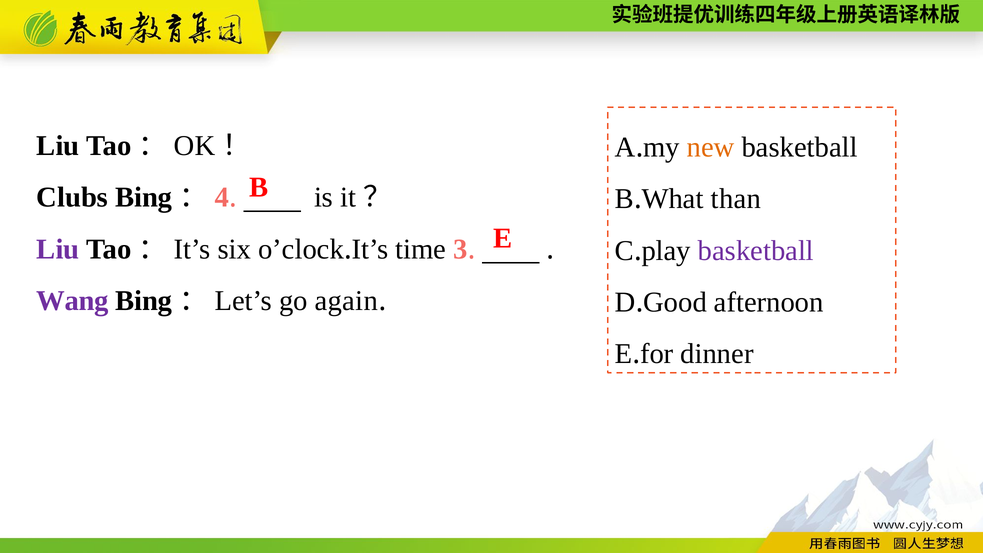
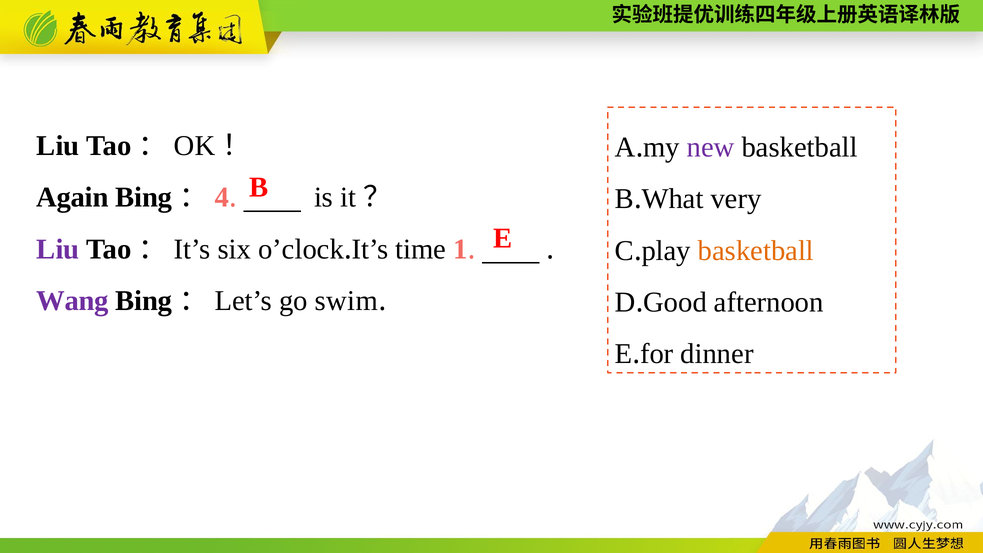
new colour: orange -> purple (711, 147)
Clubs: Clubs -> Again (72, 197)
than: than -> very (736, 199)
3: 3 -> 1 (461, 249)
basketball colour: purple -> orange (756, 251)
again: again -> swim (346, 301)
